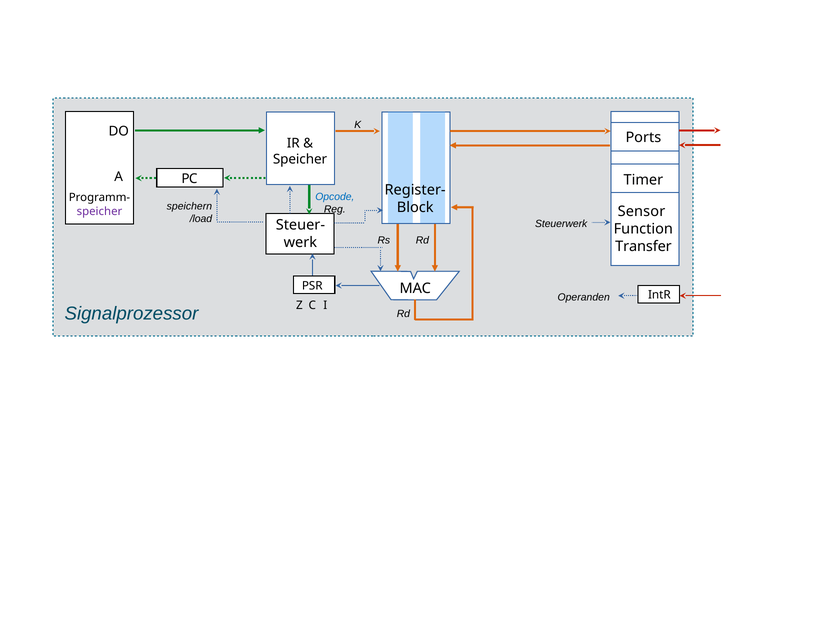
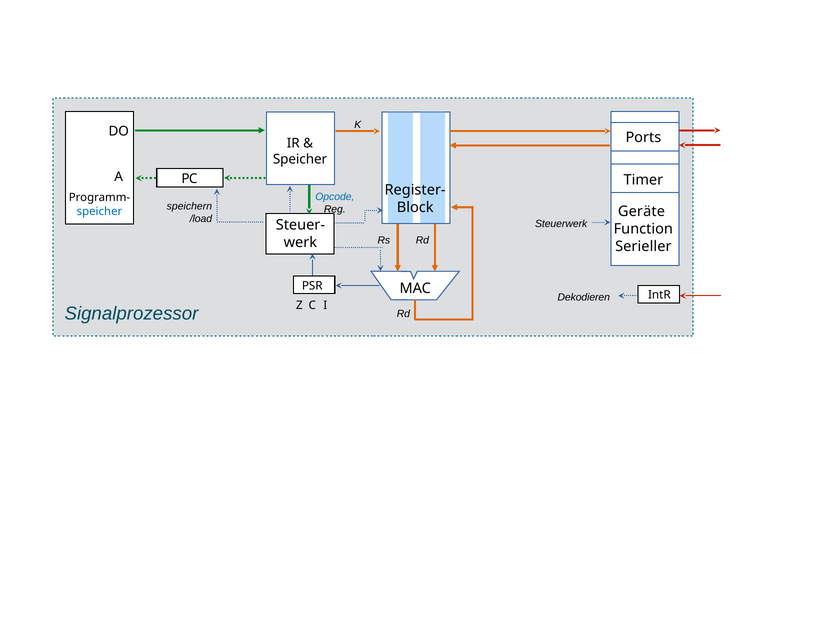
Sensor: Sensor -> Geräte (641, 212)
speicher colour: purple -> blue (99, 211)
Transfer: Transfer -> Serieller (643, 247)
Operanden: Operanden -> Dekodieren (584, 297)
